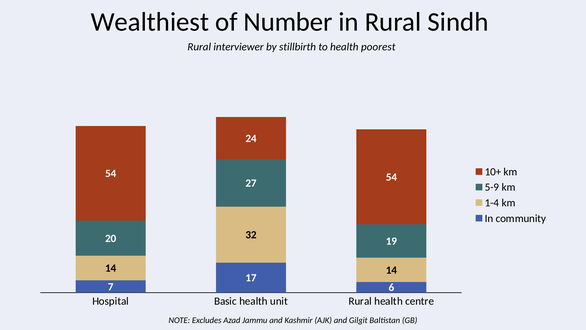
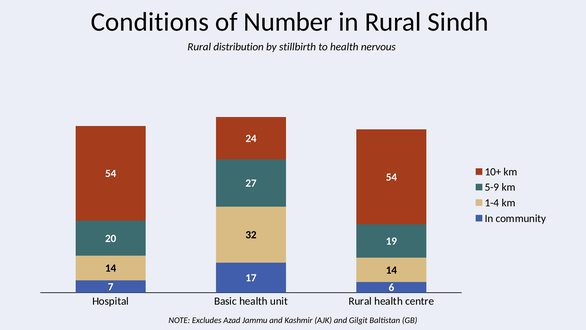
Wealthiest: Wealthiest -> Conditions (150, 22)
interviewer: interviewer -> distribution (239, 47)
poorest: poorest -> nervous (378, 47)
